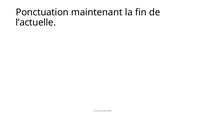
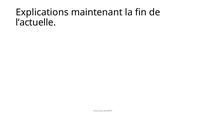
Ponctuation: Ponctuation -> Explications (42, 12)
